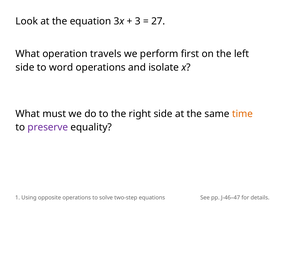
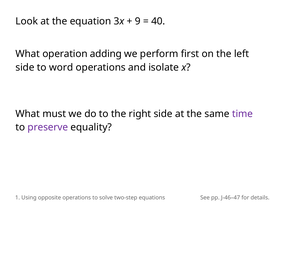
3: 3 -> 9 (138, 21)
27: 27 -> 40 (158, 21)
travels: travels -> adding (106, 54)
time colour: orange -> purple (243, 113)
